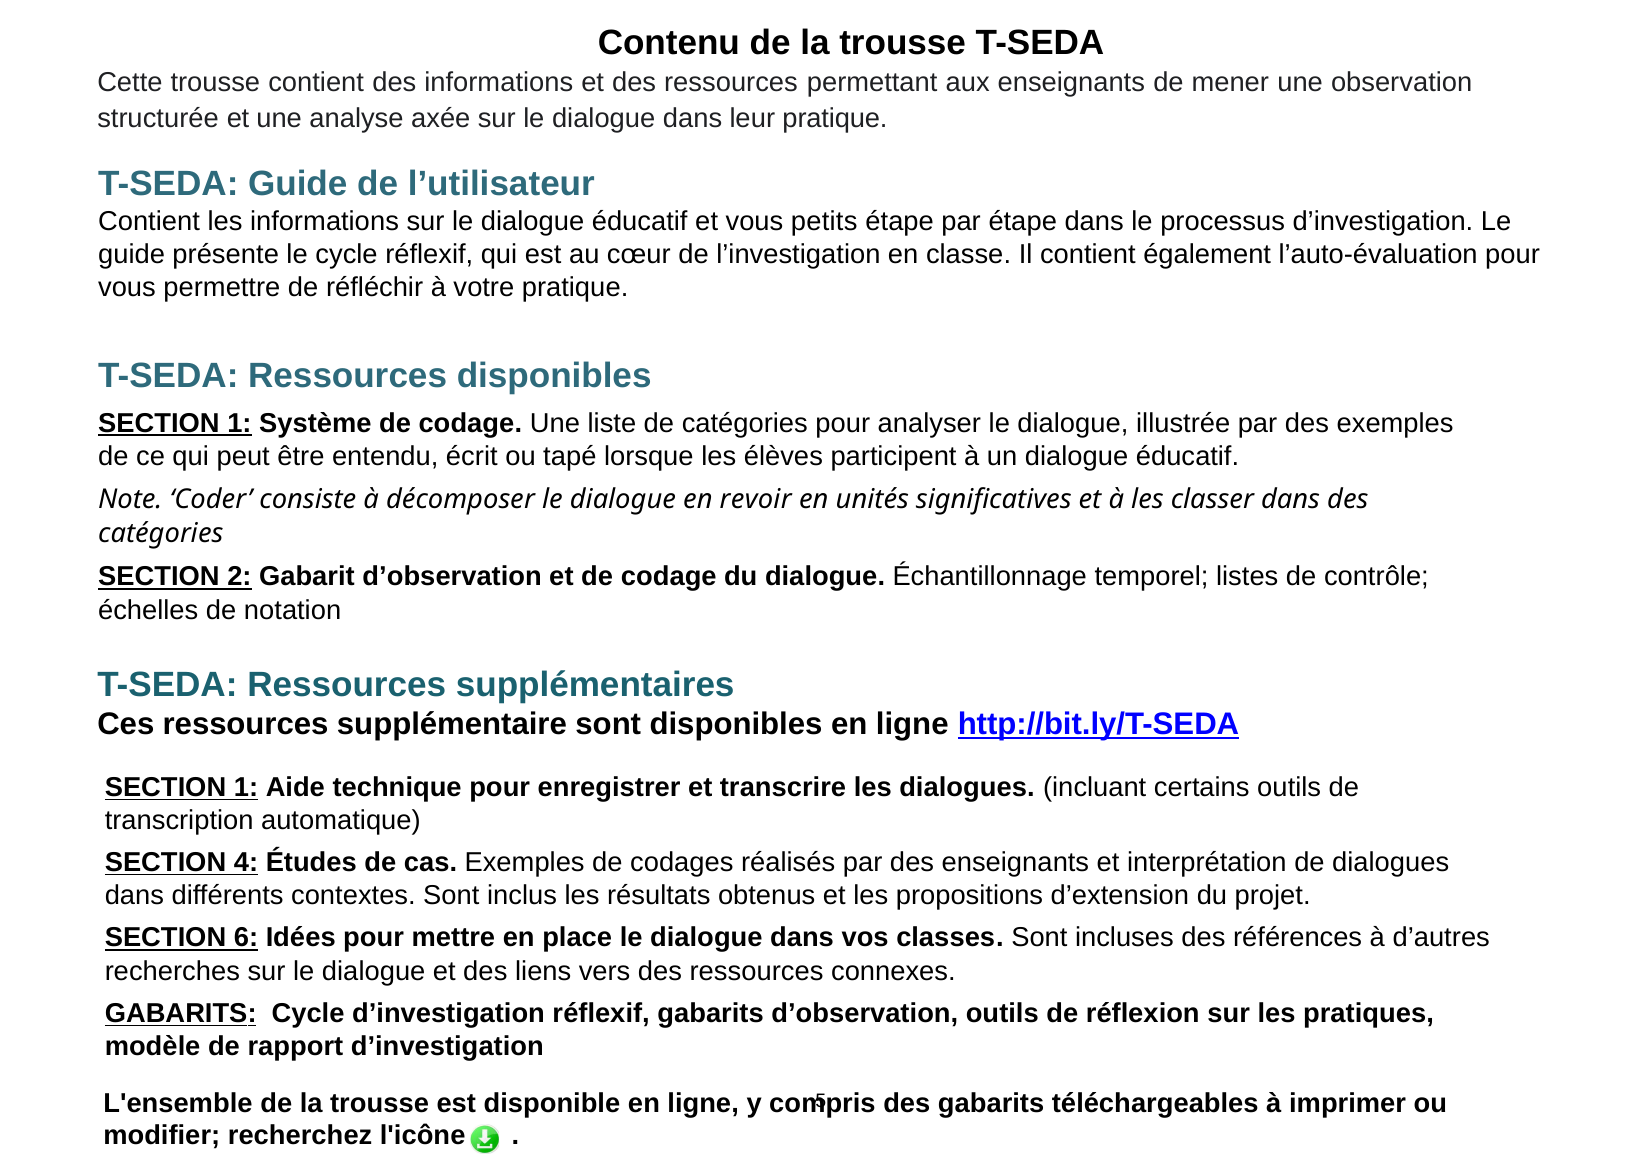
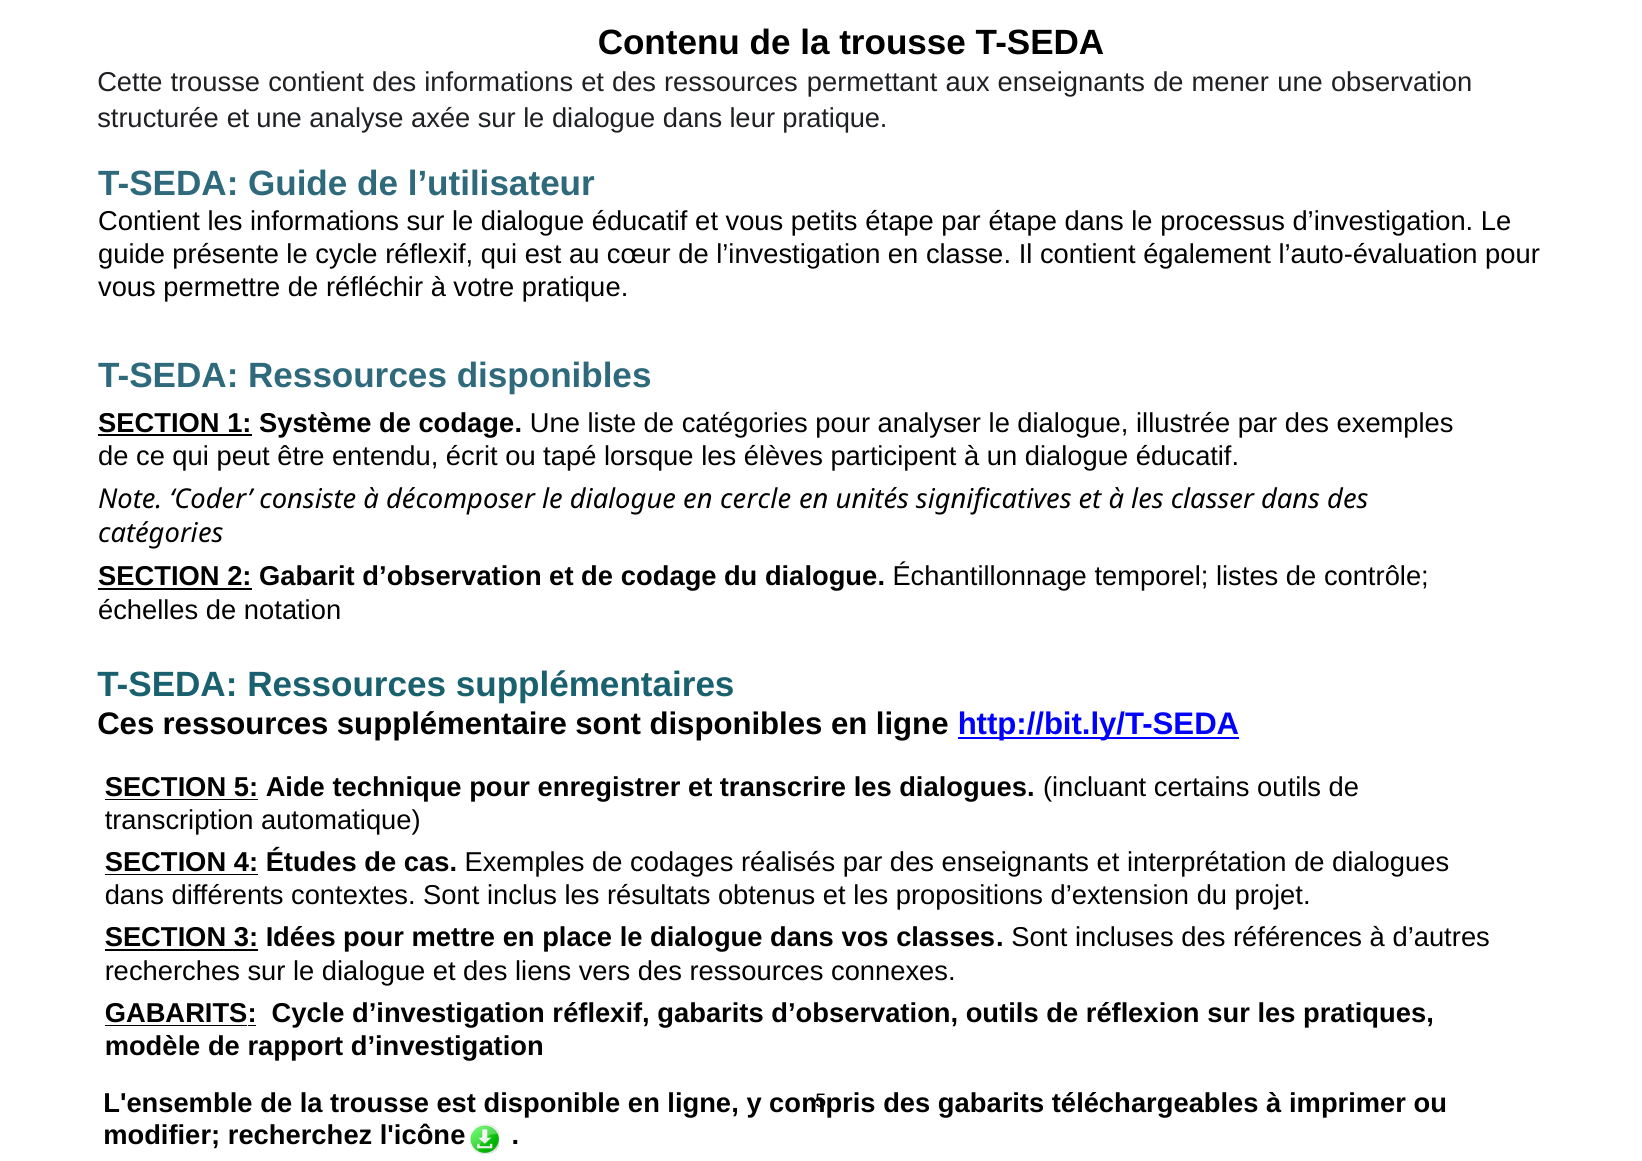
revoir: revoir -> cercle (756, 500)
1: 1 -> 5 (246, 788)
6: 6 -> 3 (246, 938)
